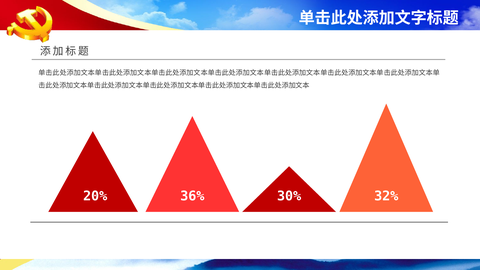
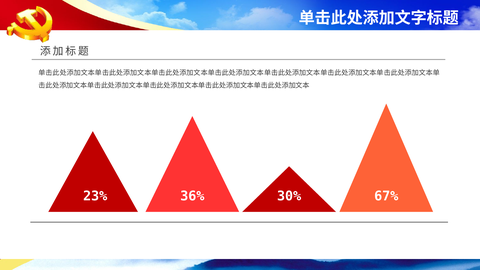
20%: 20% -> 23% (95, 196)
32%: 32% -> 67% (386, 196)
